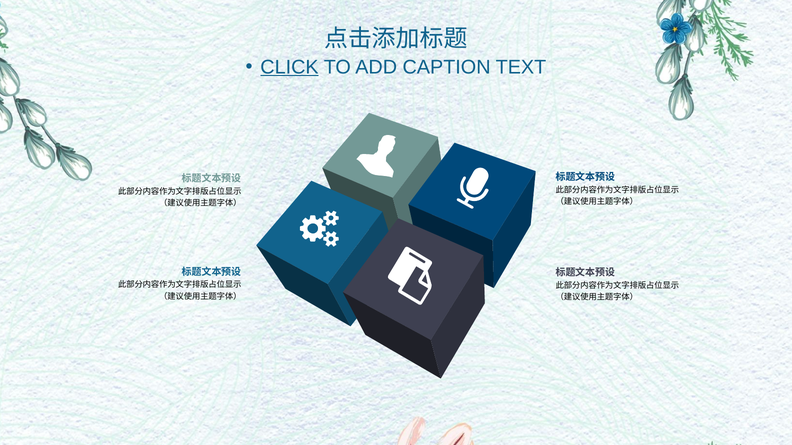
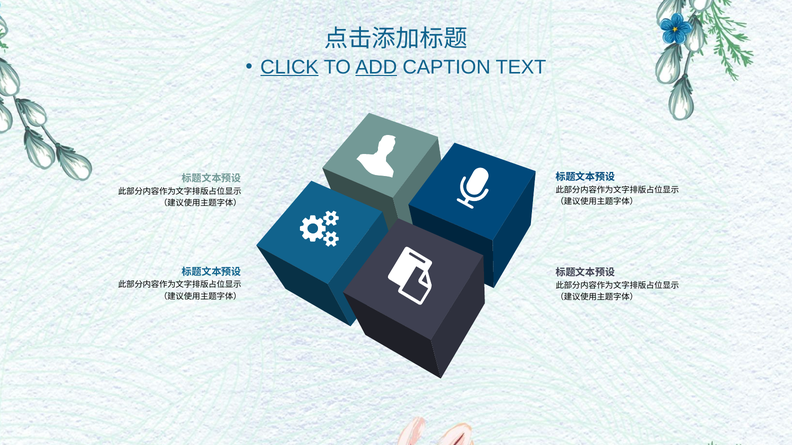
ADD underline: none -> present (376, 67)
